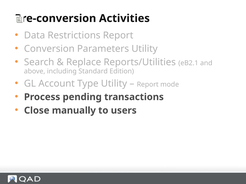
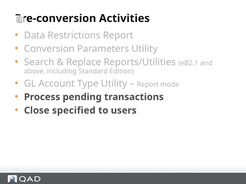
manually: manually -> specified (74, 111)
